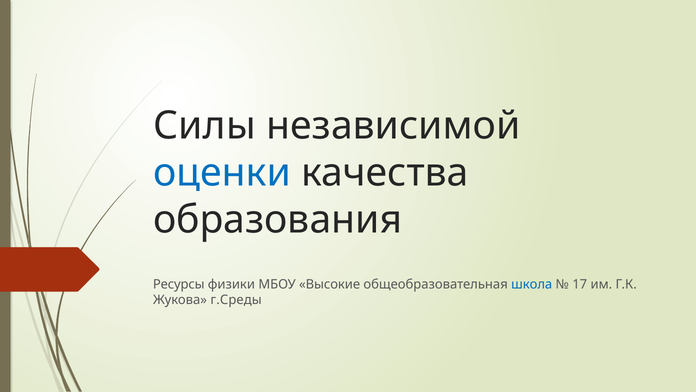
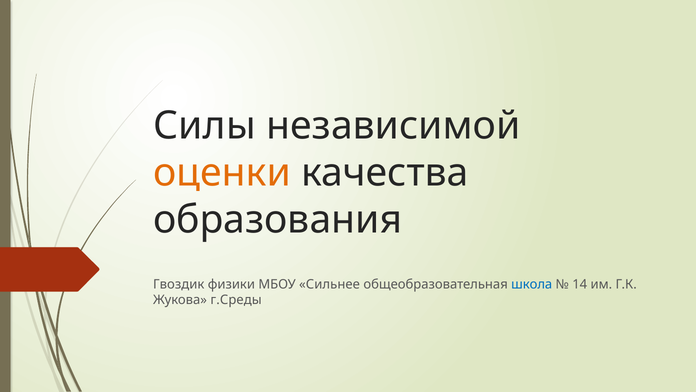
оценки colour: blue -> orange (222, 173)
Ресурсы: Ресурсы -> Гвоздик (179, 284)
Высокие: Высокие -> Сильнее (330, 284)
17: 17 -> 14 (580, 284)
